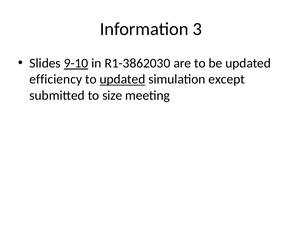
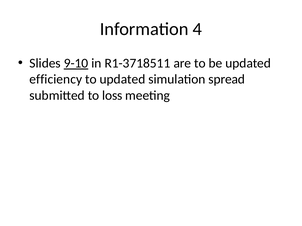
3: 3 -> 4 (197, 29)
R1-3862030: R1-3862030 -> R1-3718511 (137, 63)
updated underline: present -> none (123, 79)
except: except -> spread (227, 79)
size: size -> loss (112, 96)
